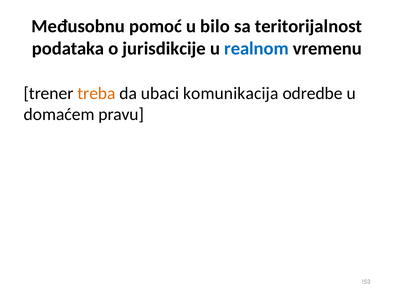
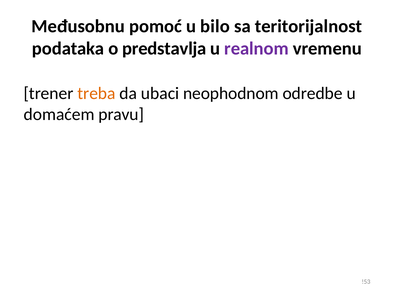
jurisdikcije: jurisdikcije -> predstavlja (164, 49)
realnom colour: blue -> purple (256, 49)
komunikacija: komunikacija -> neophodnom (231, 94)
